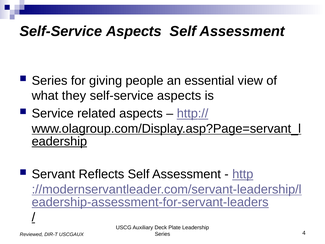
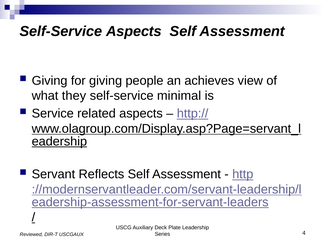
Series: Series -> Giving (50, 81)
essential: essential -> achieves (209, 81)
aspects: aspects -> minimal (179, 96)
